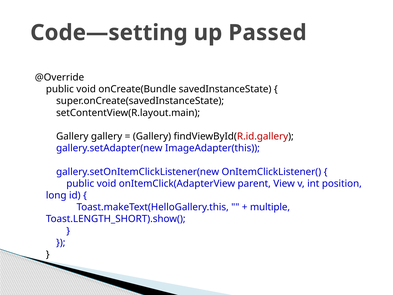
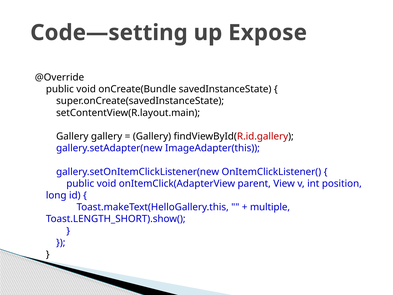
Passed: Passed -> Expose (268, 33)
